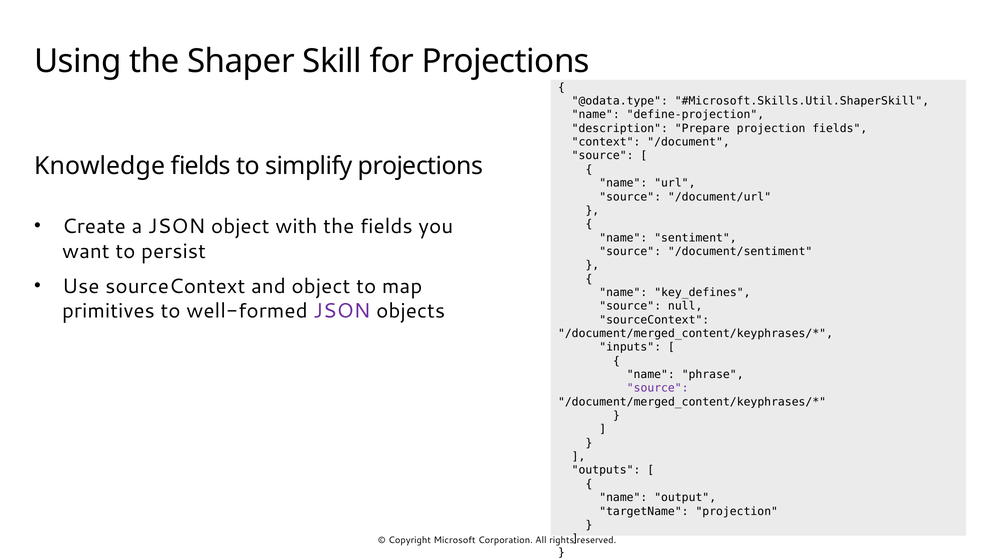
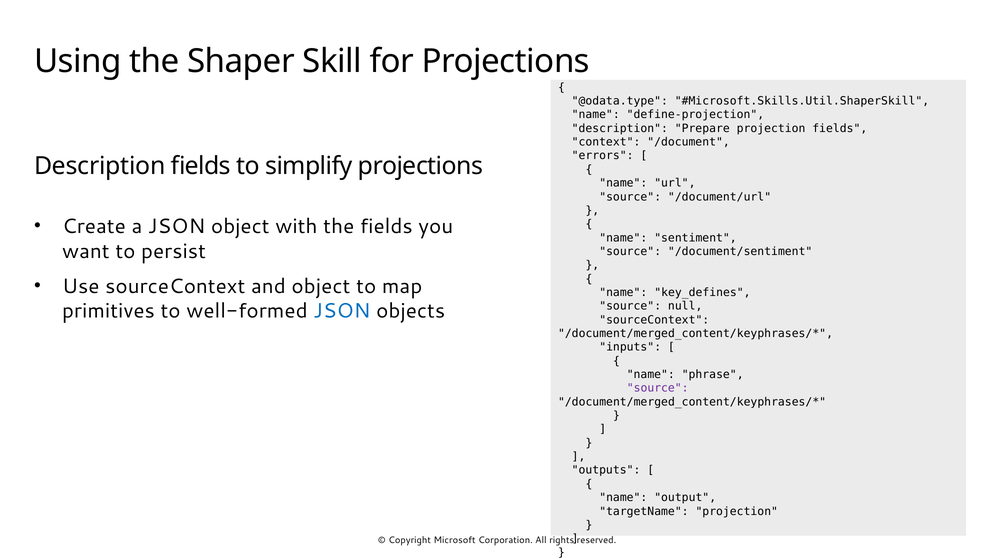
source: source -> errors (603, 156)
Knowledge: Knowledge -> Description (100, 166)
JSON colour: purple -> blue (342, 311)
